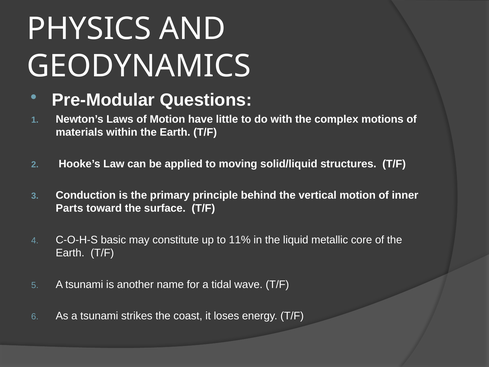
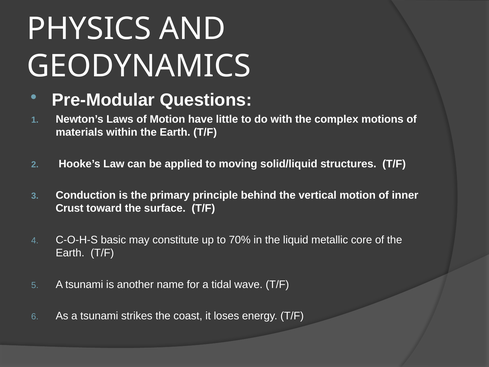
Parts: Parts -> Crust (70, 208)
11%: 11% -> 70% (240, 240)
